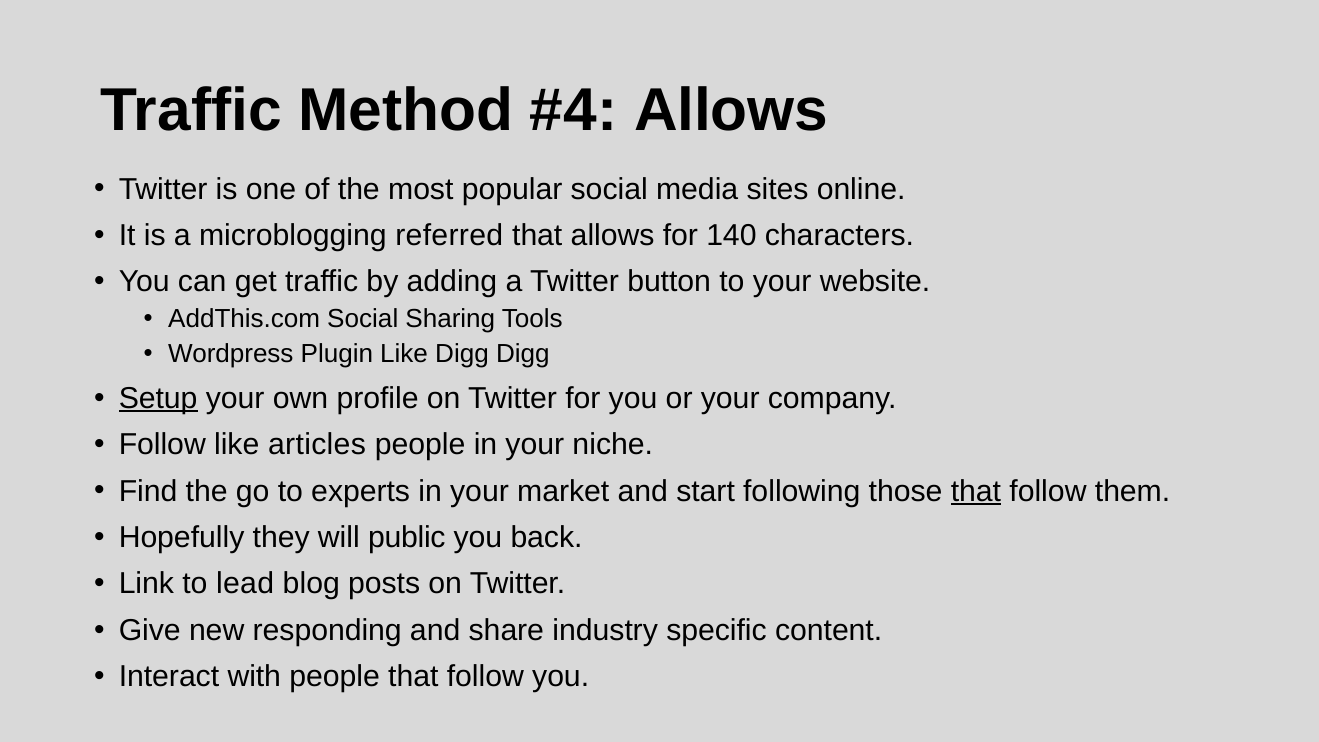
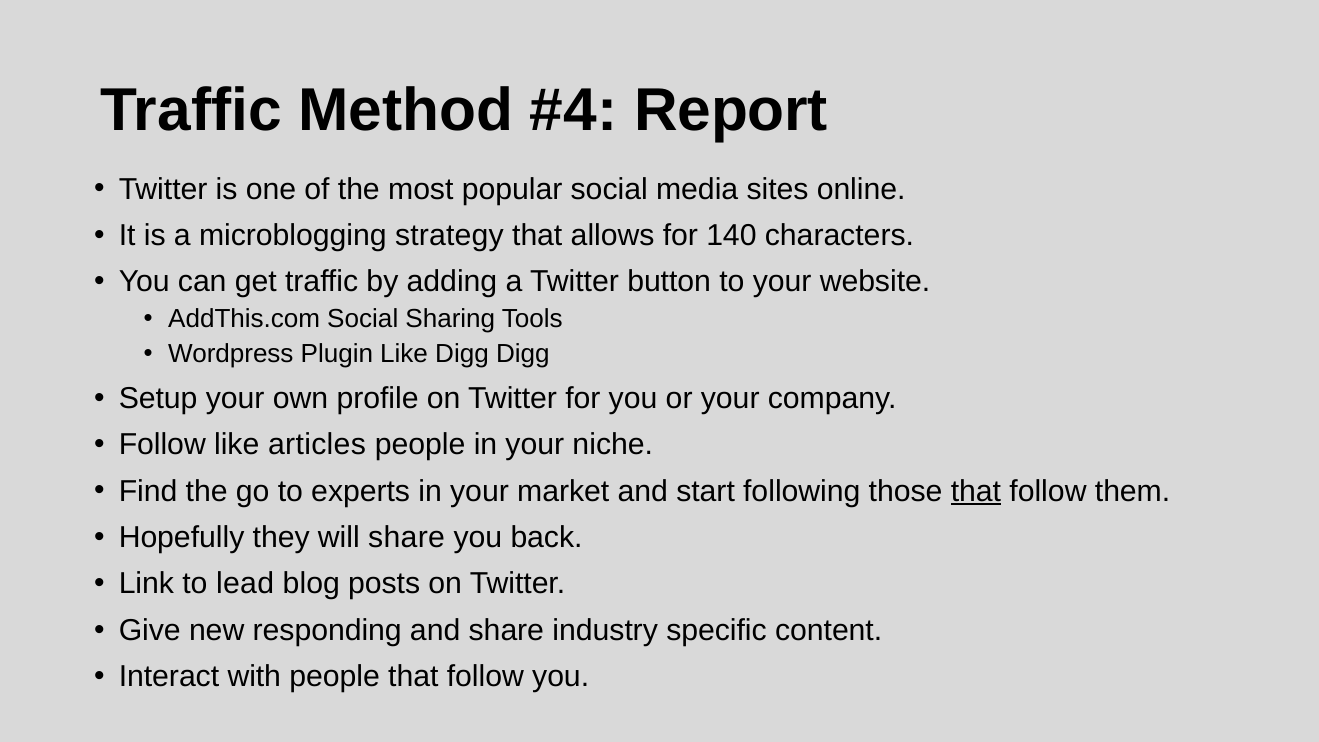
Allows: Allows -> Report (731, 111)
referred: referred -> strategy (449, 235)
Setup underline: present -> none (158, 398)
will public: public -> share (407, 537)
